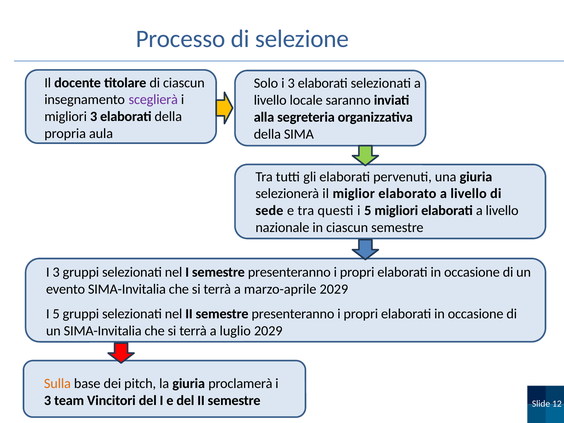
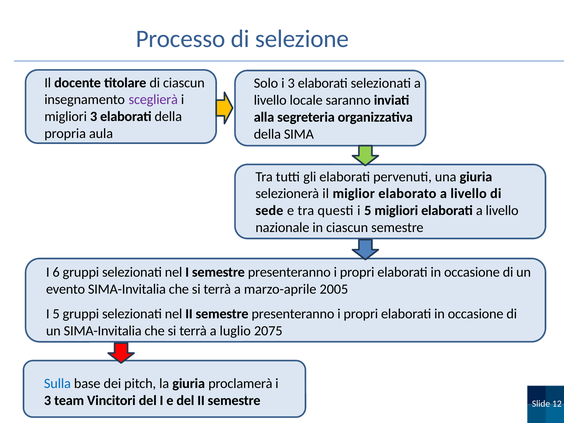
3: 3 -> 6 (56, 272)
marzo-aprile 2029: 2029 -> 2005 (334, 289)
luglio 2029: 2029 -> 2075 (268, 331)
Sulla colour: orange -> blue (57, 384)
